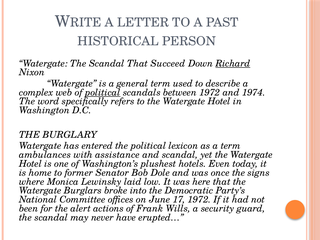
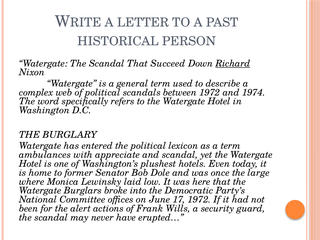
political underline: present -> none (103, 92)
assistance: assistance -> appreciate (118, 155)
signs: signs -> large (259, 173)
